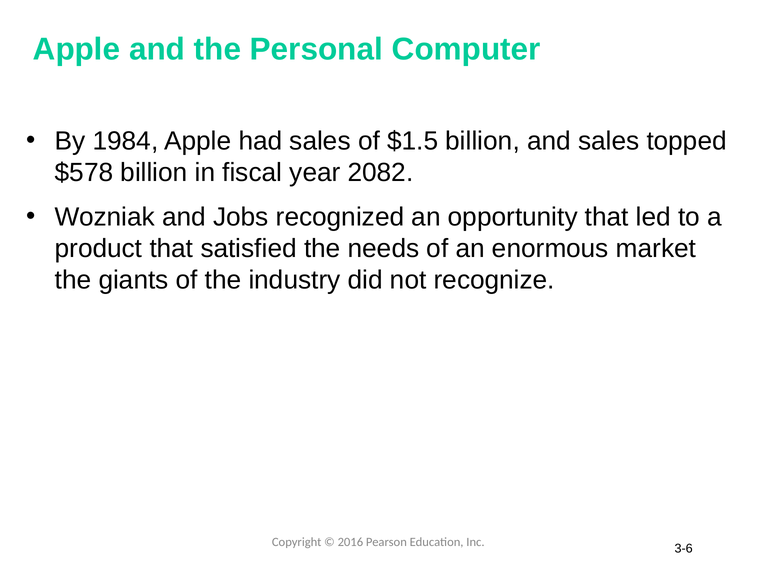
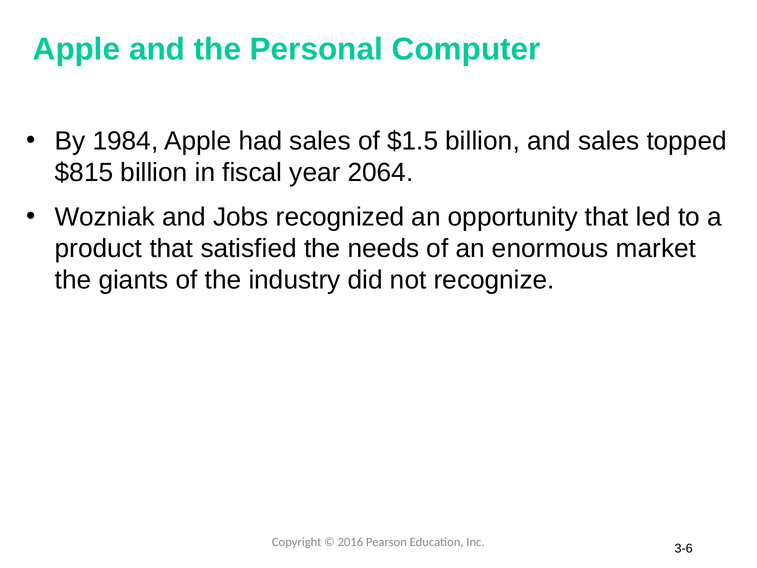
$578: $578 -> $815 (84, 173)
2082: 2082 -> 2064 (381, 173)
